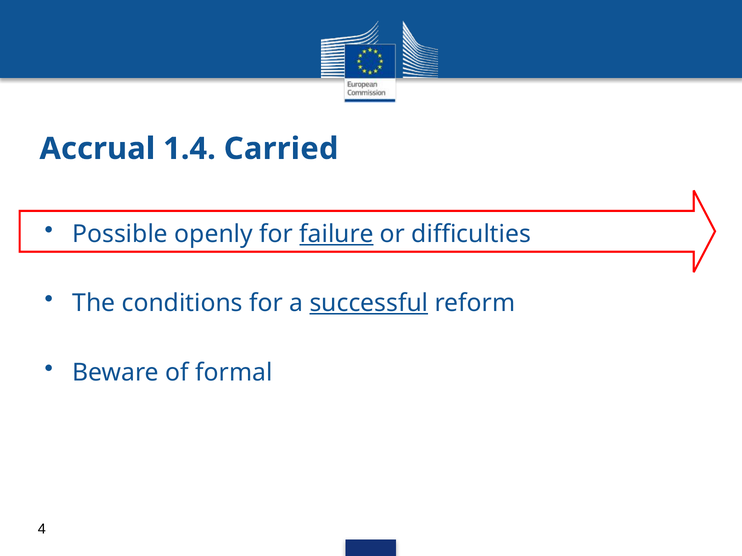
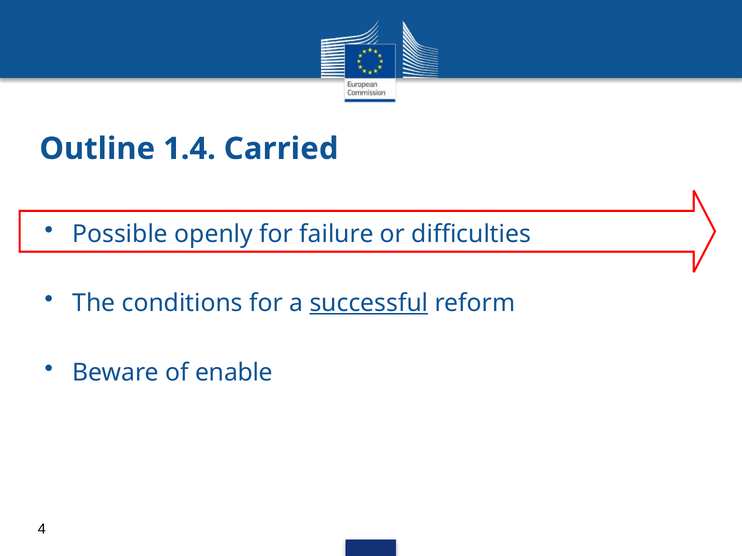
Accrual: Accrual -> Outline (97, 149)
failure underline: present -> none (337, 234)
formal: formal -> enable (234, 373)
